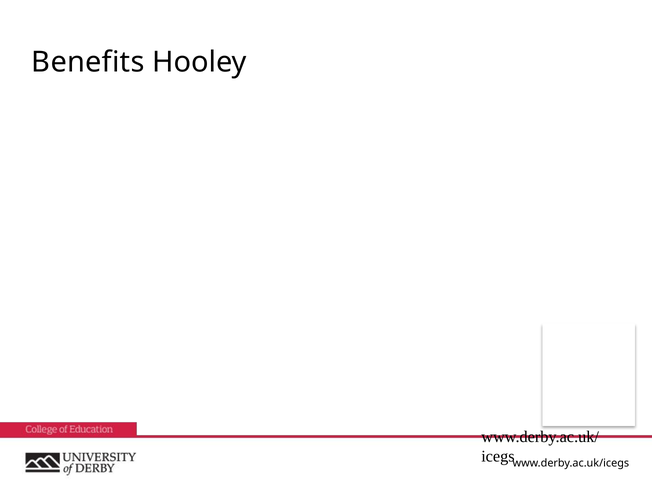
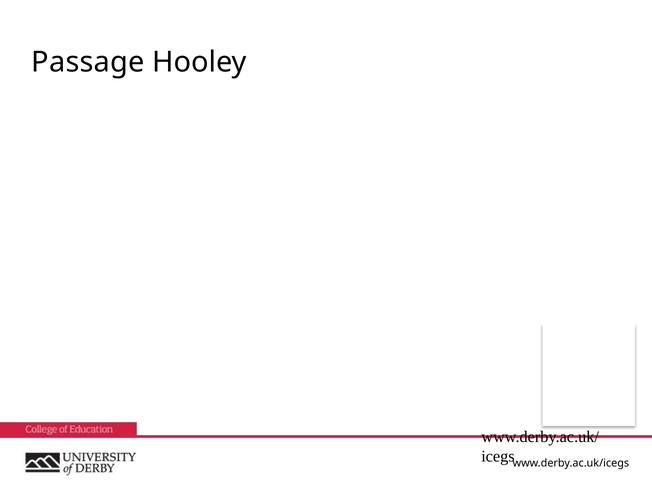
Benefits: Benefits -> Passage (88, 62)
